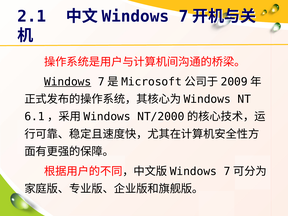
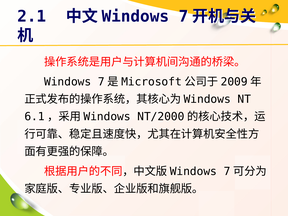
Windows underline: present -> none (68, 82)
